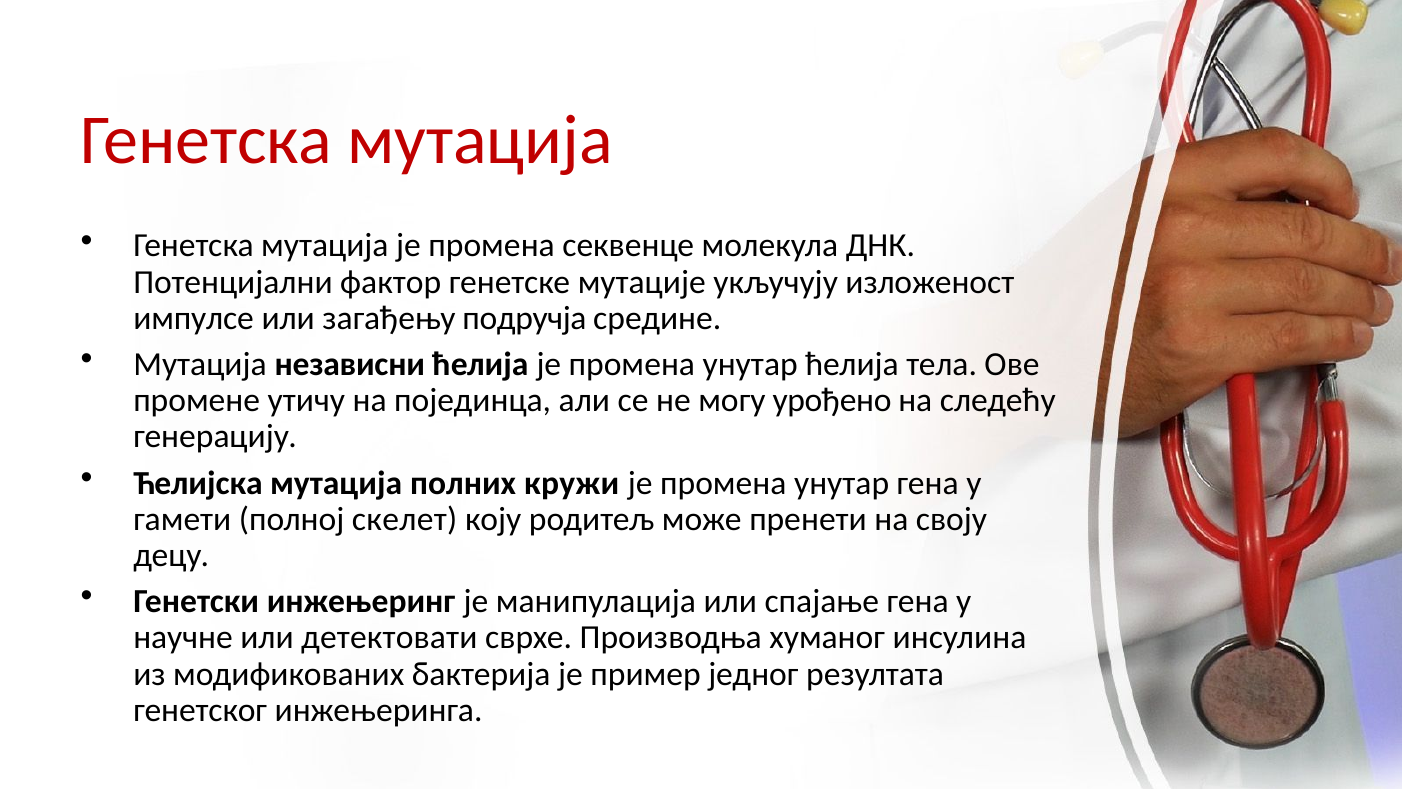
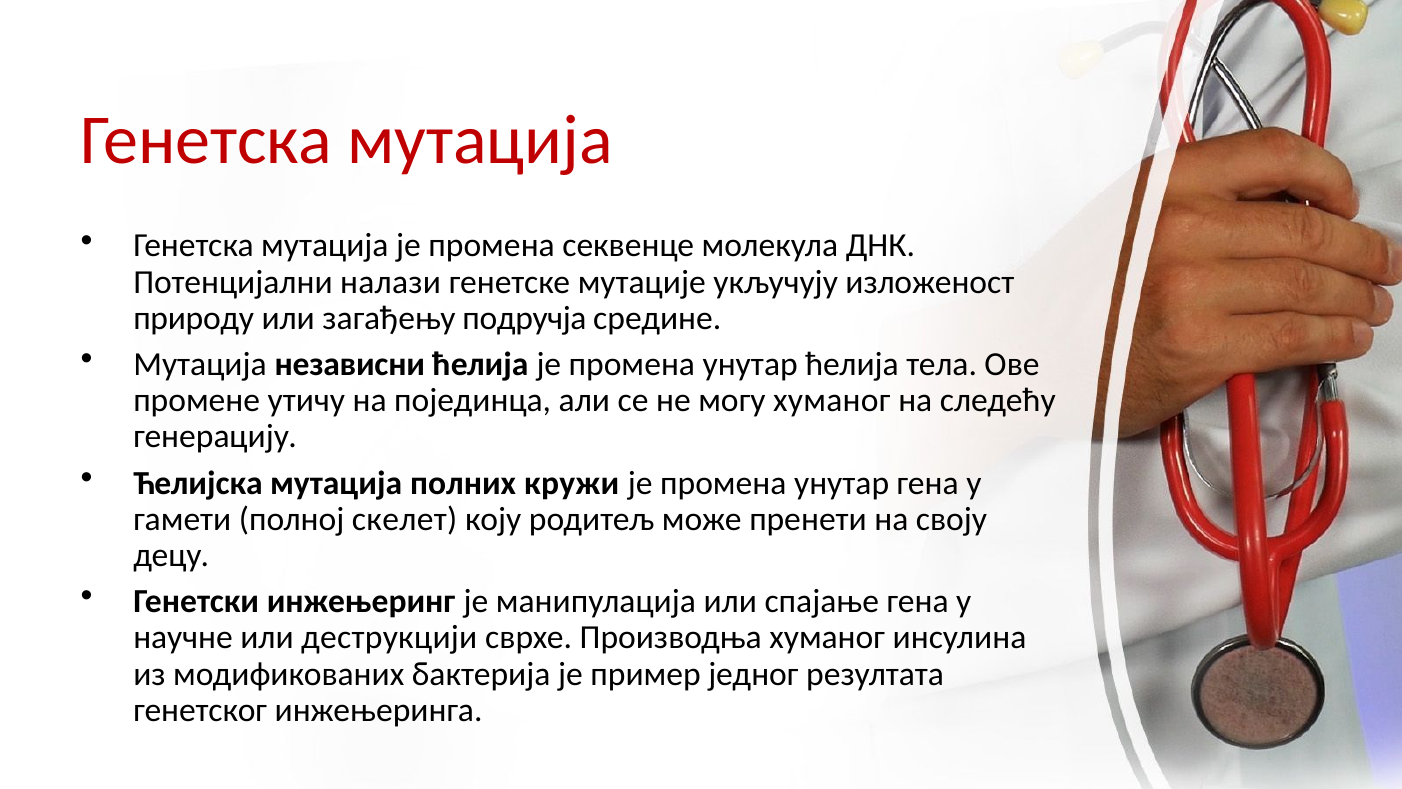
фактор: фактор -> налази (391, 282)
импулсе: импулсе -> природу (194, 318)
могу урођено: урођено -> хуманог (832, 400)
детектовати: детектовати -> деструкцији (389, 638)
